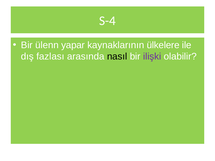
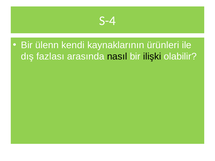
yapar: yapar -> kendi (73, 45)
ülkelere: ülkelere -> ürünleri (163, 45)
ilişki colour: purple -> black (152, 57)
